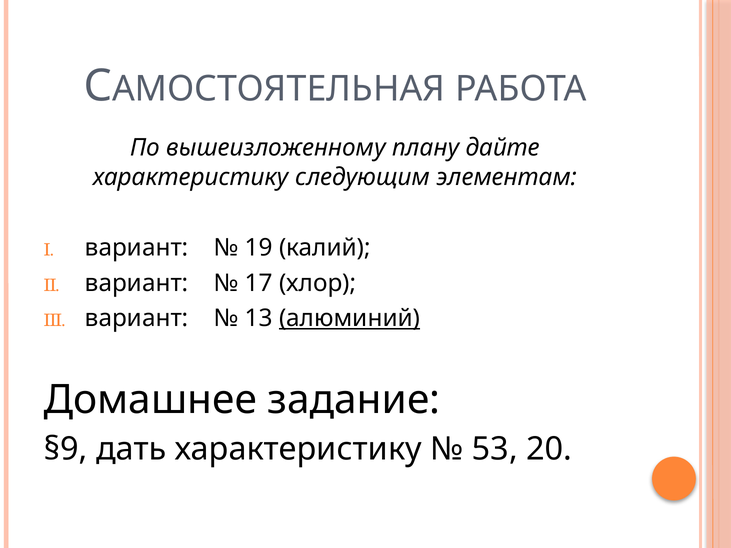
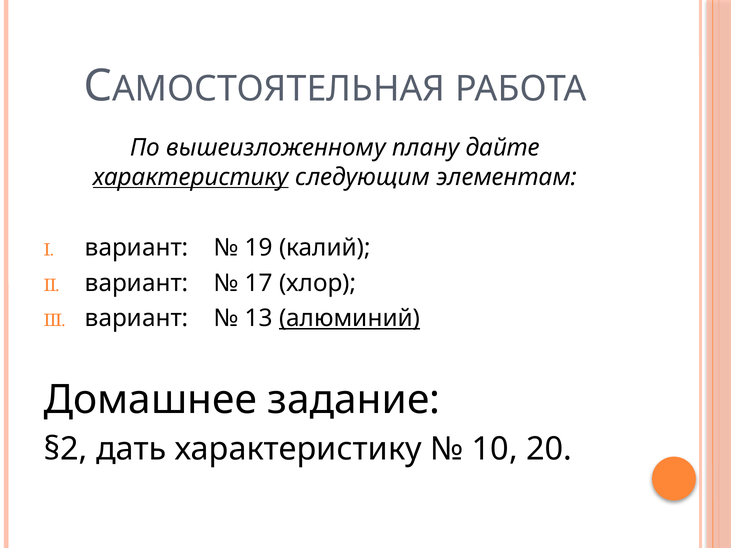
характеристику underline: none -> present (191, 177)
§9: §9 -> §2 (66, 449)
53: 53 -> 10 (495, 449)
